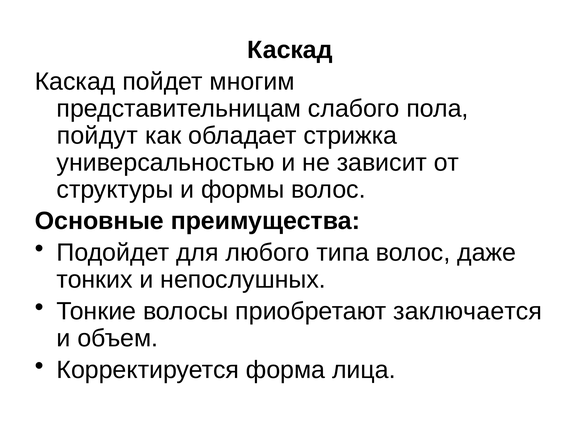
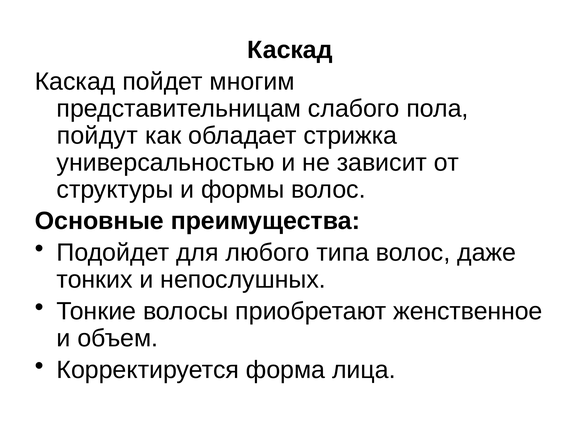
заключается: заключается -> женственное (468, 311)
